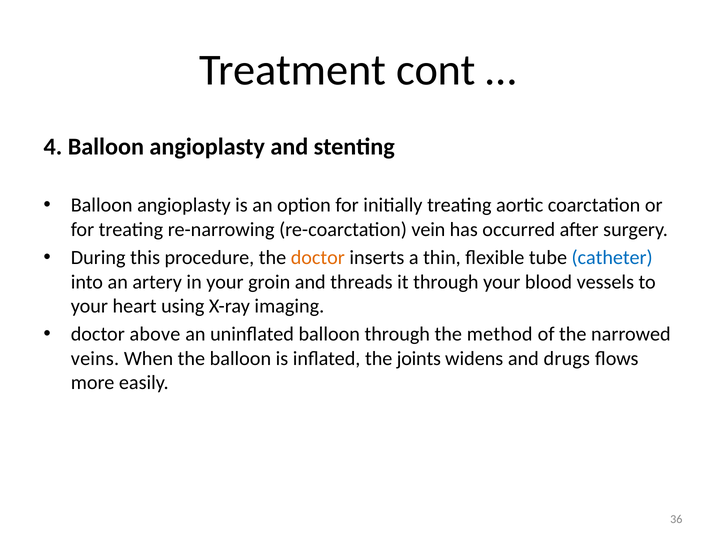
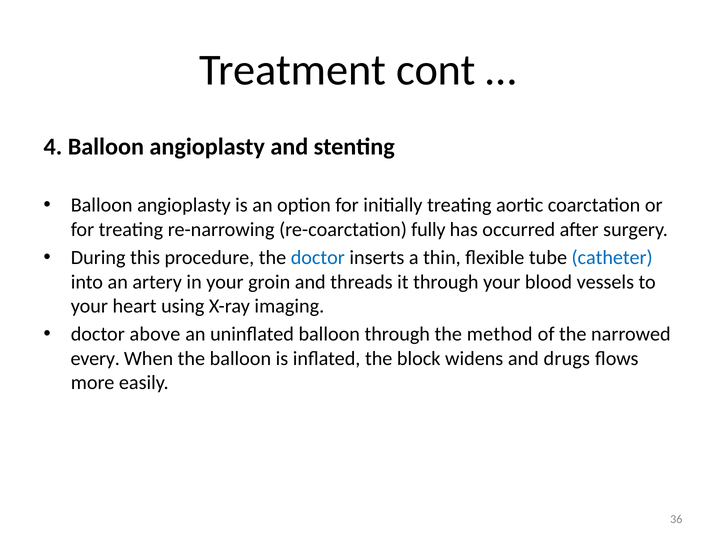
vein: vein -> fully (428, 230)
doctor colour: orange -> blue (318, 258)
veins: veins -> every (95, 359)
joints: joints -> block (419, 359)
